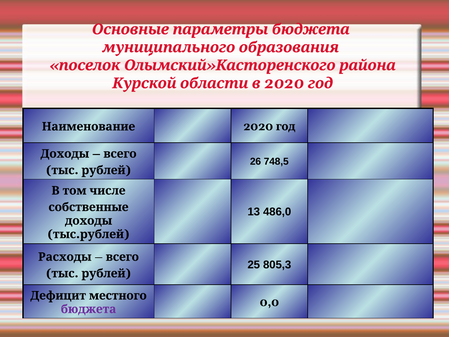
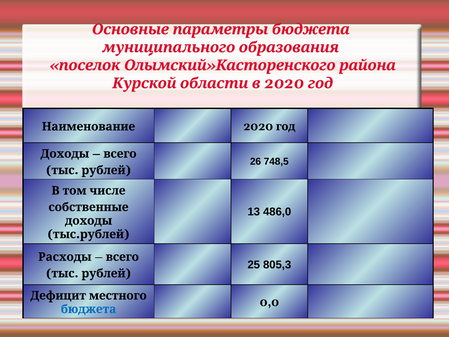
бюджета colour: purple -> blue (89, 309)
